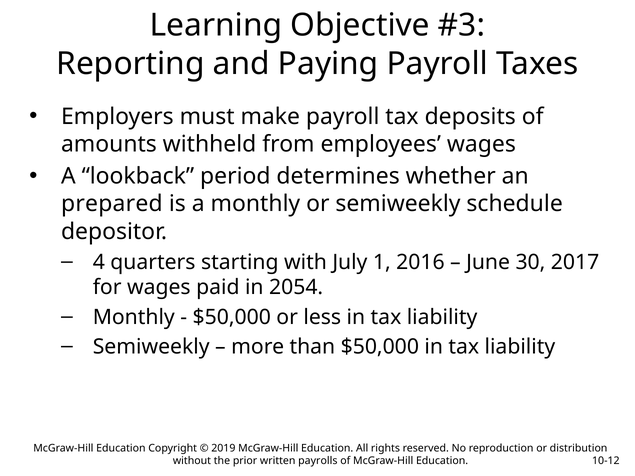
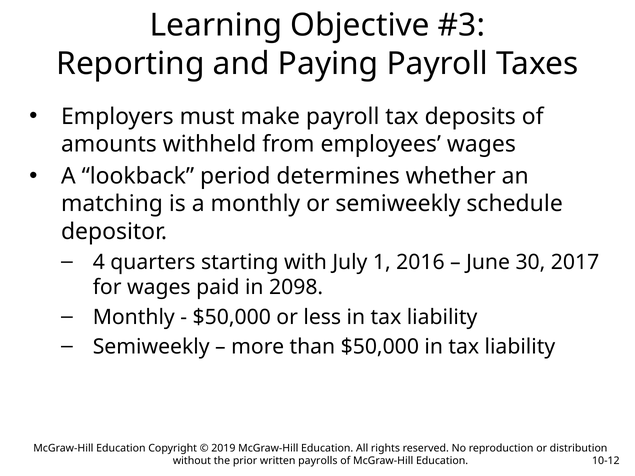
prepared: prepared -> matching (112, 204)
2054: 2054 -> 2098 (296, 288)
